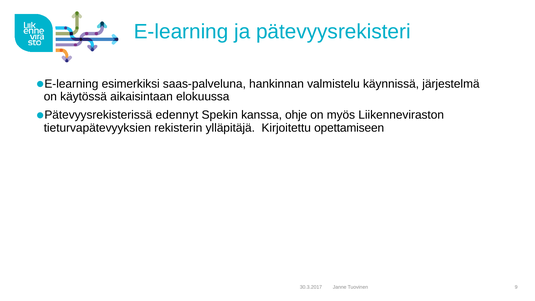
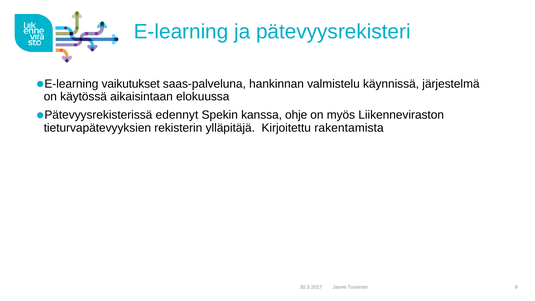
esimerkiksi: esimerkiksi -> vaikutukset (131, 84)
opettamiseen: opettamiseen -> rakentamista (349, 128)
